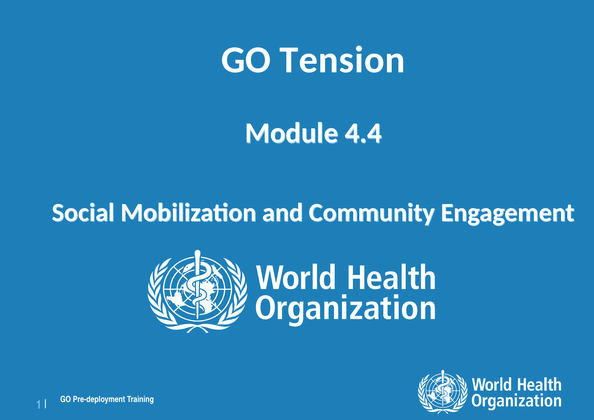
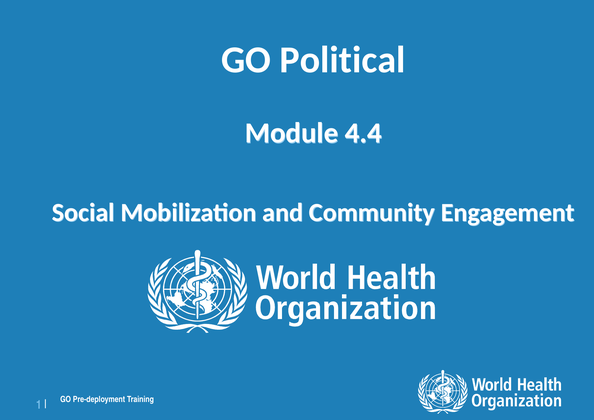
Tension: Tension -> Political (343, 60)
